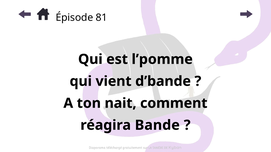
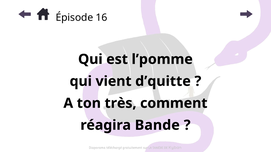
81: 81 -> 16 (102, 18)
d’bande: d’bande -> d’quitte (163, 81)
nait: nait -> très (121, 103)
